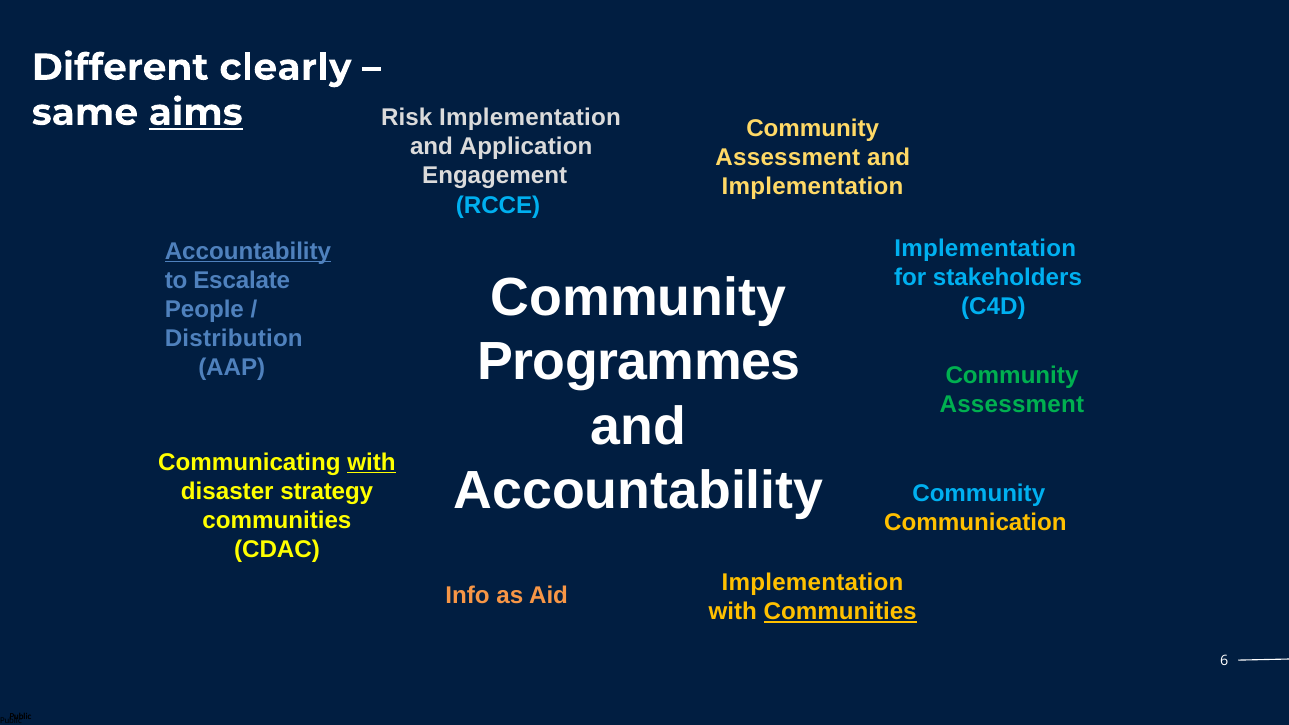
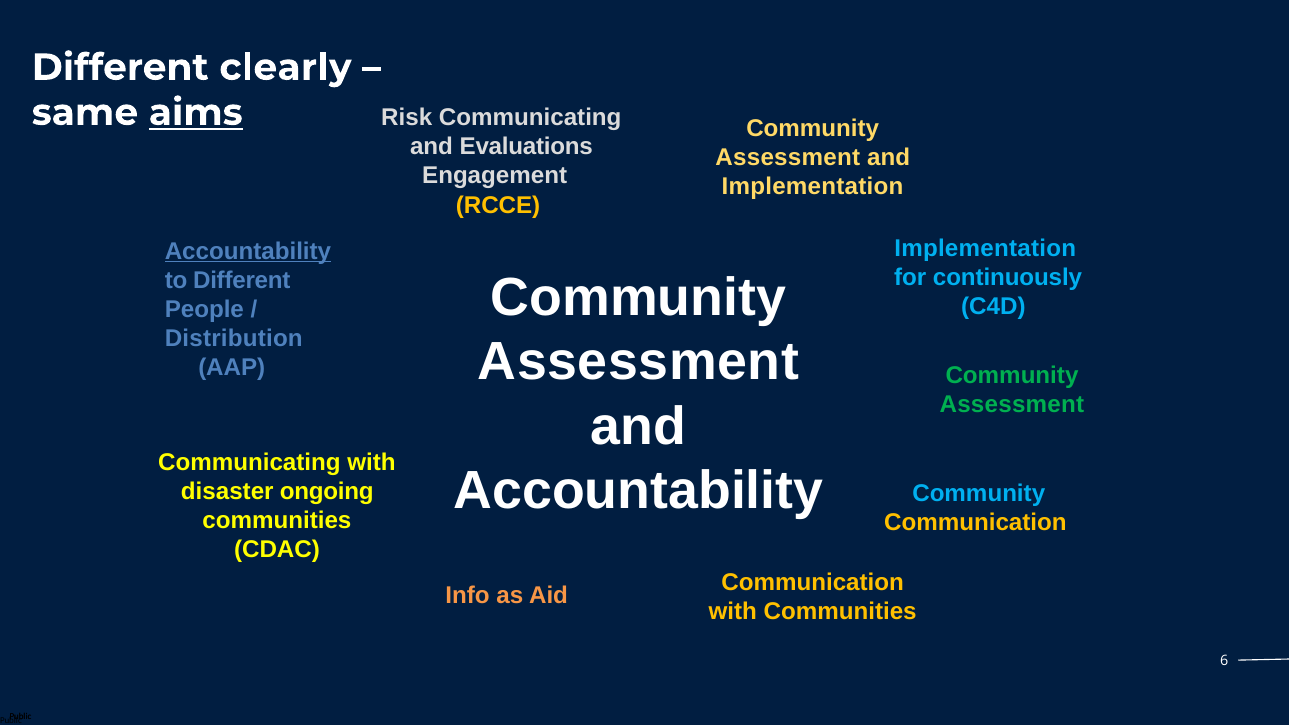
Risk Implementation: Implementation -> Communicating (530, 118)
Application: Application -> Evaluations (526, 147)
RCCE colour: light blue -> yellow (498, 205)
stakeholders: stakeholders -> continuously (1008, 278)
to Escalate: Escalate -> Different (242, 280)
Programmes: Programmes -> Assessment (638, 362)
with underline: present -> none (372, 462)
strategy: strategy -> ongoing (327, 491)
Implementation: Implementation -> Communication (813, 583)
Communities underline: present -> none (840, 612)
